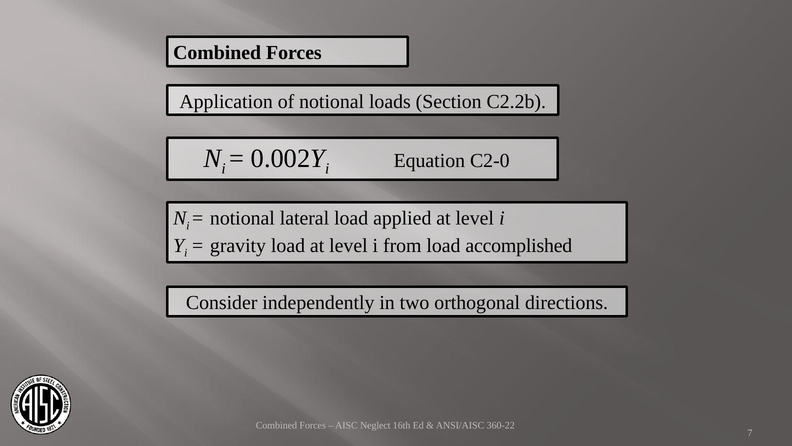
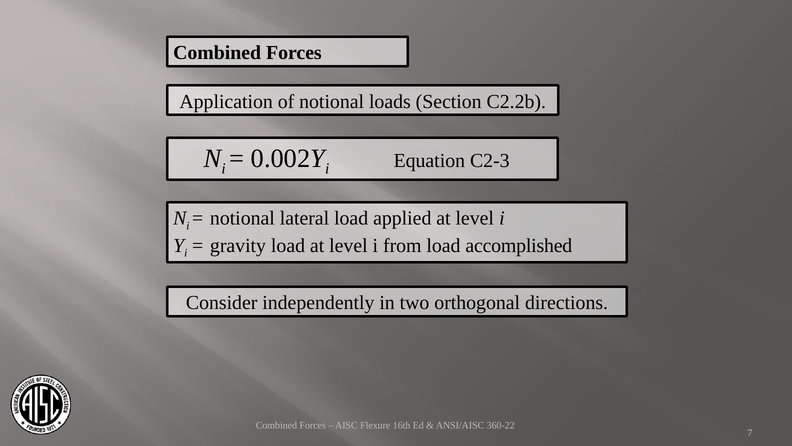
C2-0: C2-0 -> C2-3 (490, 160)
Neglect: Neglect -> Flexure (375, 425)
